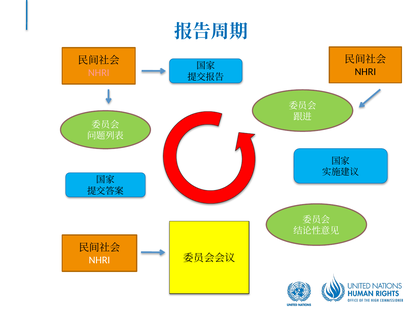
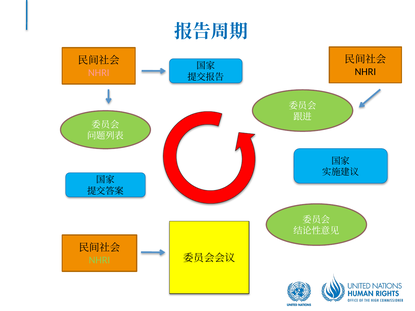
NHRI colour: white -> light green (99, 260)
